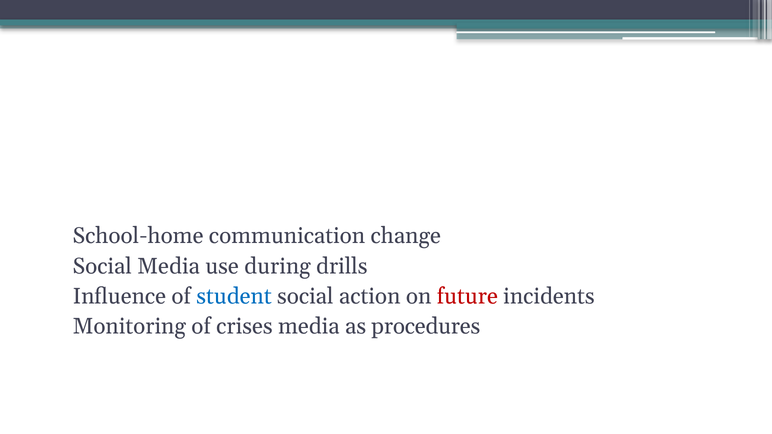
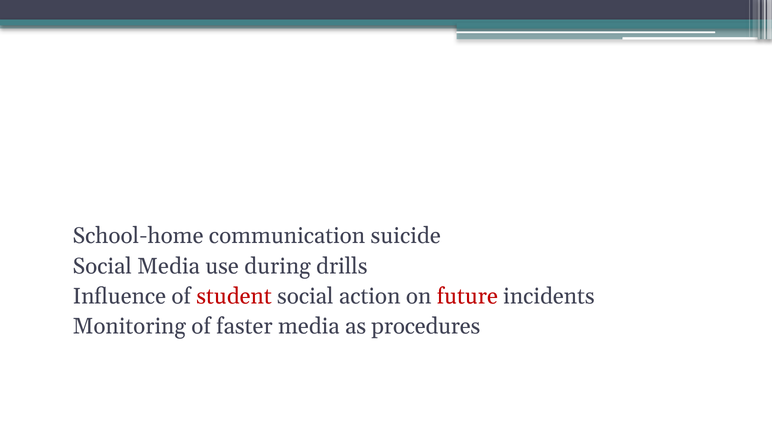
change: change -> suicide (406, 236)
student colour: blue -> red (234, 297)
crises: crises -> faster (244, 327)
